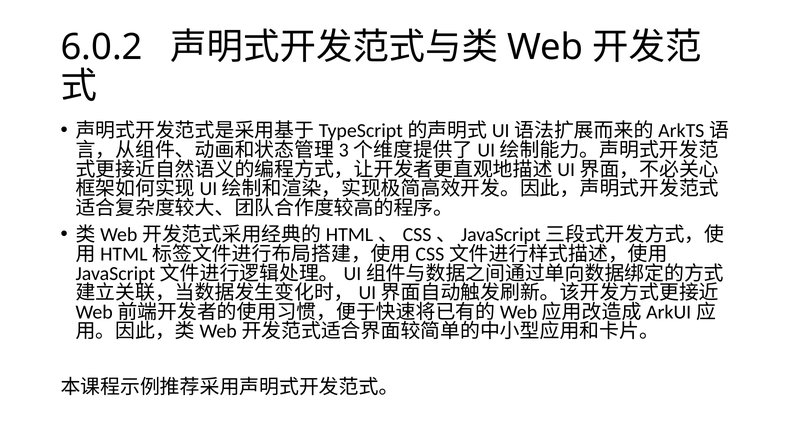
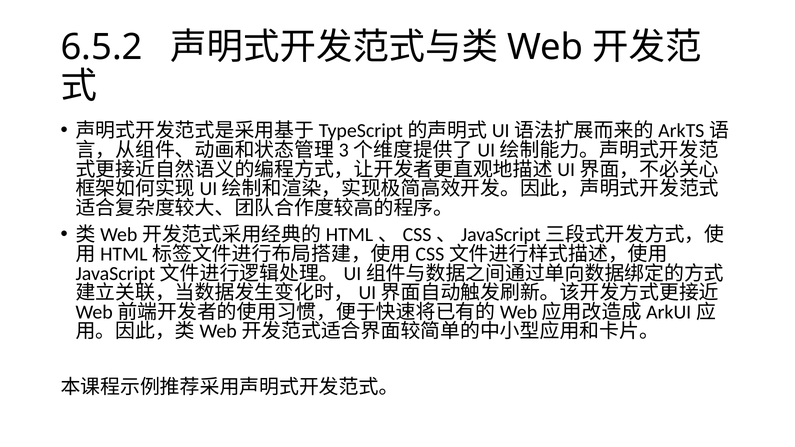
6.0.2: 6.0.2 -> 6.5.2 (102, 47)
